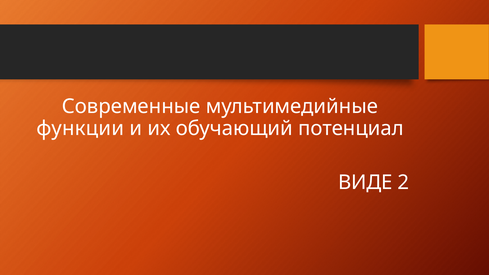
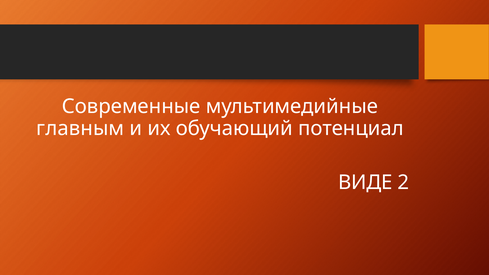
функции: функции -> главным (80, 128)
